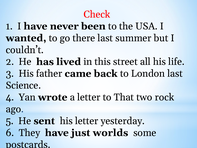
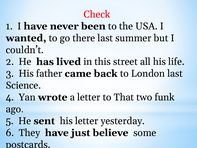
rock: rock -> funk (165, 97)
worlds: worlds -> believe (111, 133)
